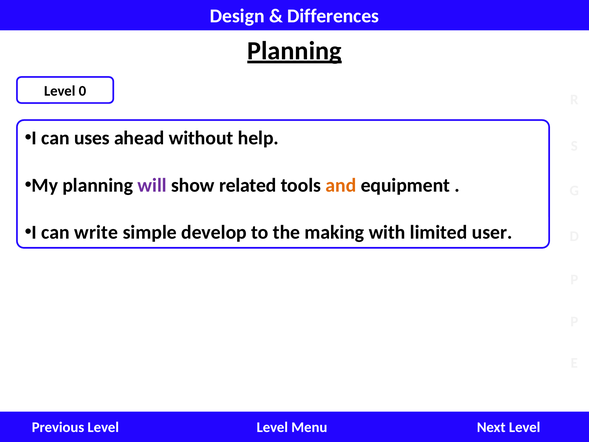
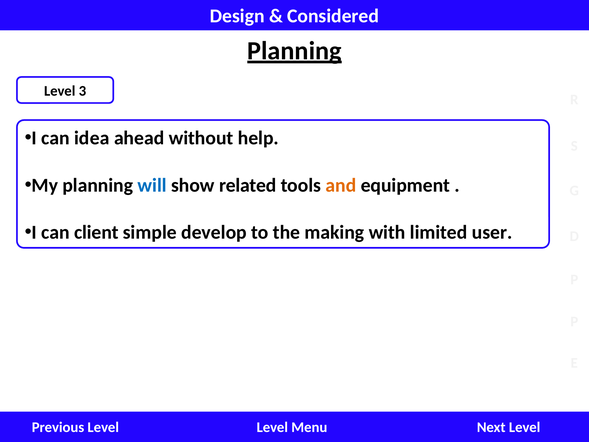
Differences: Differences -> Considered (333, 16)
0: 0 -> 3 (82, 91)
uses: uses -> idea (92, 138)
will colour: purple -> blue (152, 185)
write: write -> client (96, 232)
